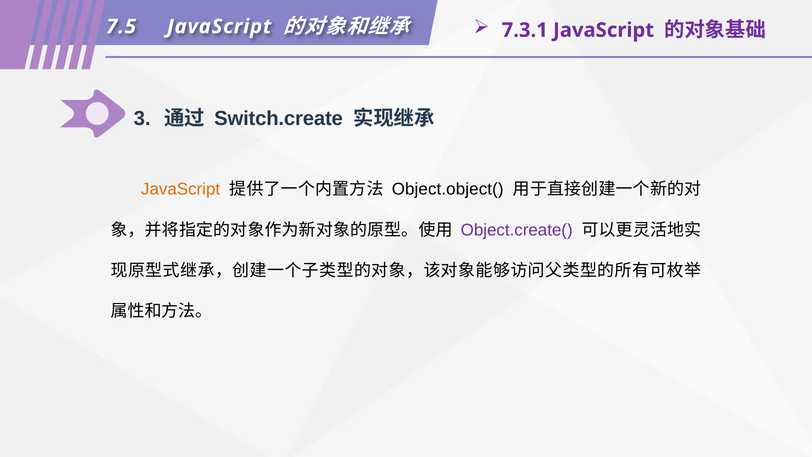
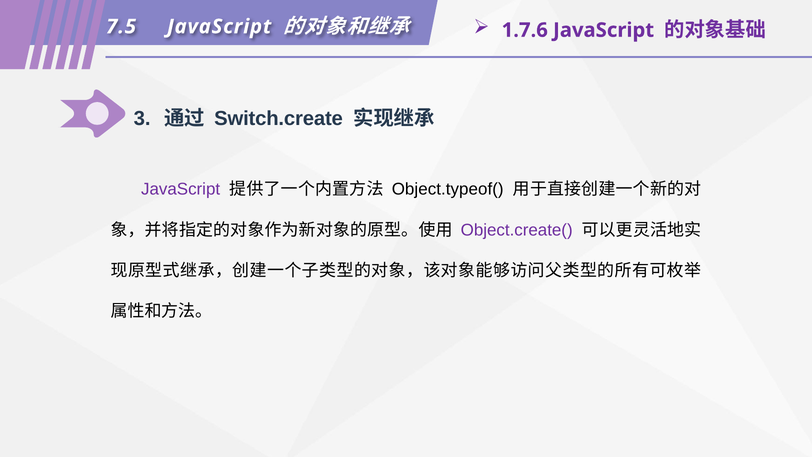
7.3.1: 7.3.1 -> 1.7.6 (525, 30)
JavaScript colour: orange -> purple (181, 189)
Object.object(: Object.object( -> Object.typeof( (448, 189)
